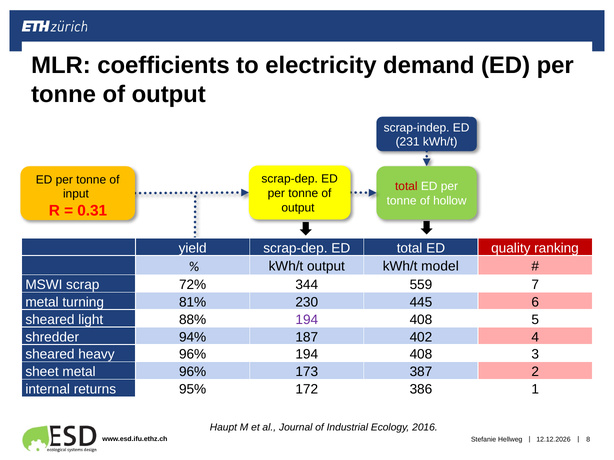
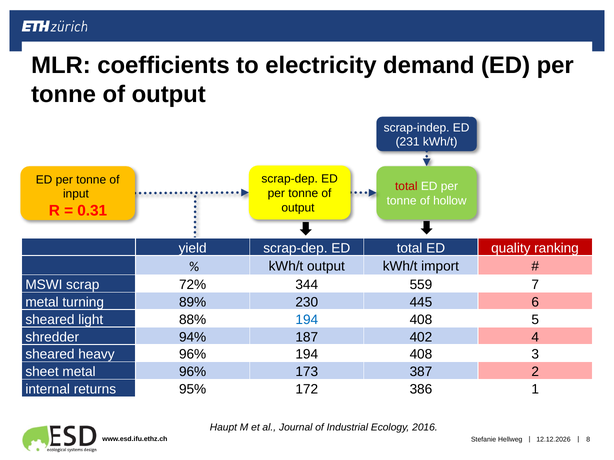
model: model -> import (440, 267)
81%: 81% -> 89% (193, 303)
194 colour: purple -> blue (307, 320)
